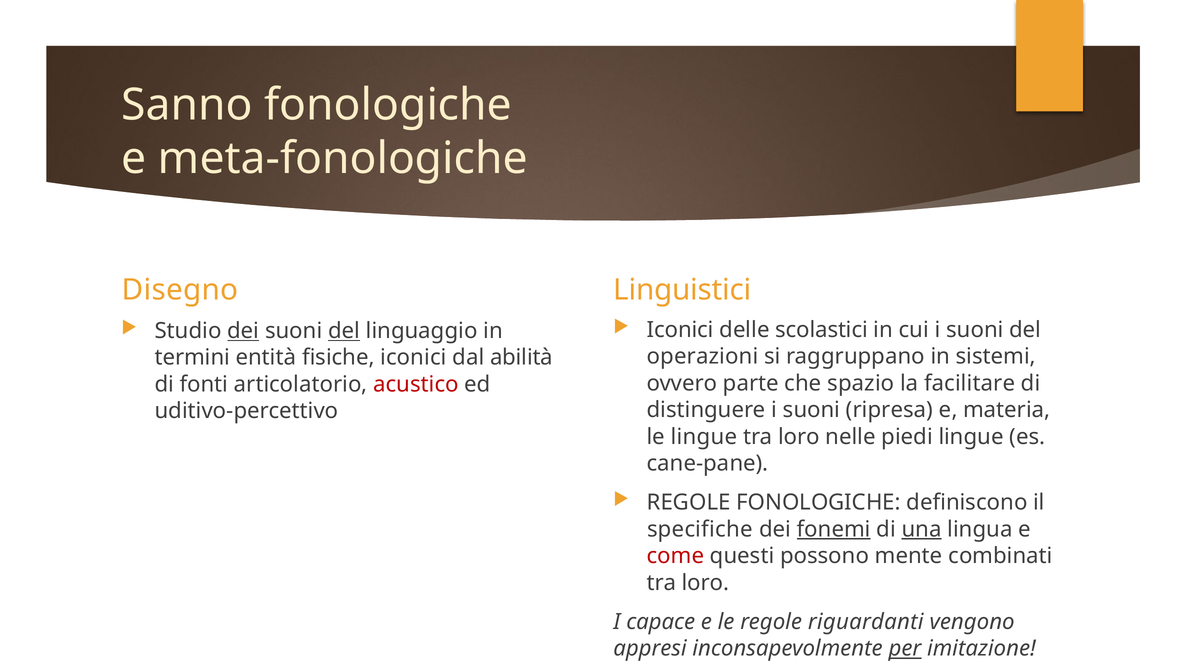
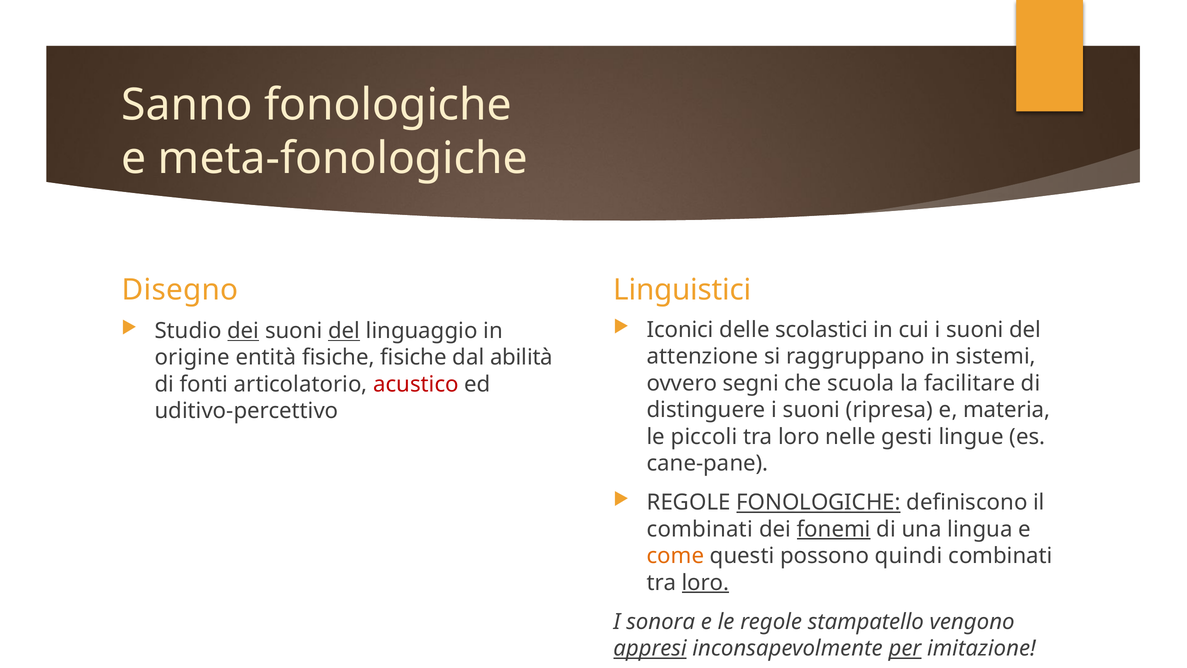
operazioni: operazioni -> attenzione (703, 356)
termini: termini -> origine (192, 357)
fisiche iconici: iconici -> fisiche (414, 357)
parte: parte -> segni (751, 383)
spazio: spazio -> scuola (861, 383)
le lingue: lingue -> piccoli (704, 437)
piedi: piedi -> gesti (907, 437)
FONOLOGICHE underline: none -> present (819, 502)
specifiche: specifiche -> combinati (700, 529)
una underline: present -> none (922, 529)
come colour: red -> orange (676, 556)
mente: mente -> quindi (909, 556)
loro underline: none -> present (705, 582)
capace: capace -> sonora (661, 622)
riguardanti: riguardanti -> stampatello (866, 622)
appresi underline: none -> present (650, 648)
